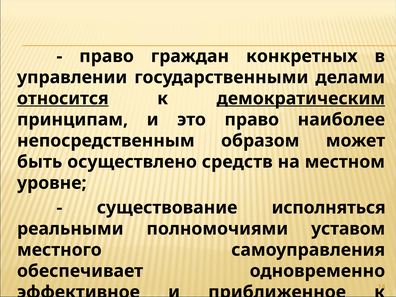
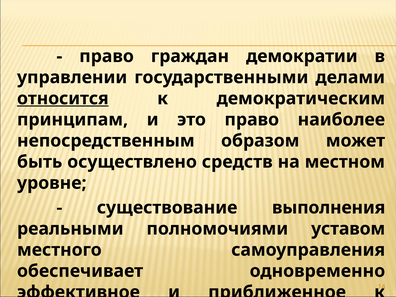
конкретных: конкретных -> демократии (302, 56)
демократическим underline: present -> none (301, 98)
исполняться: исполняться -> выполнения (329, 208)
